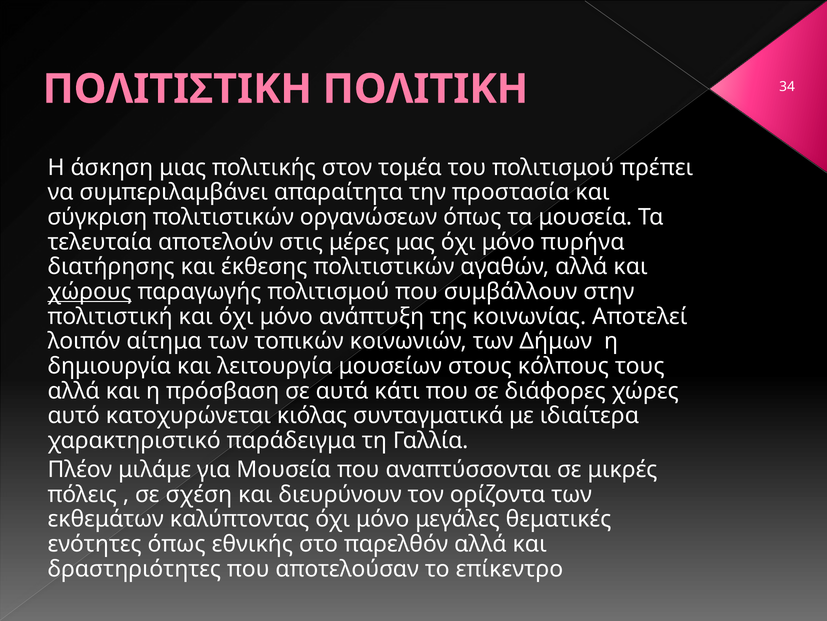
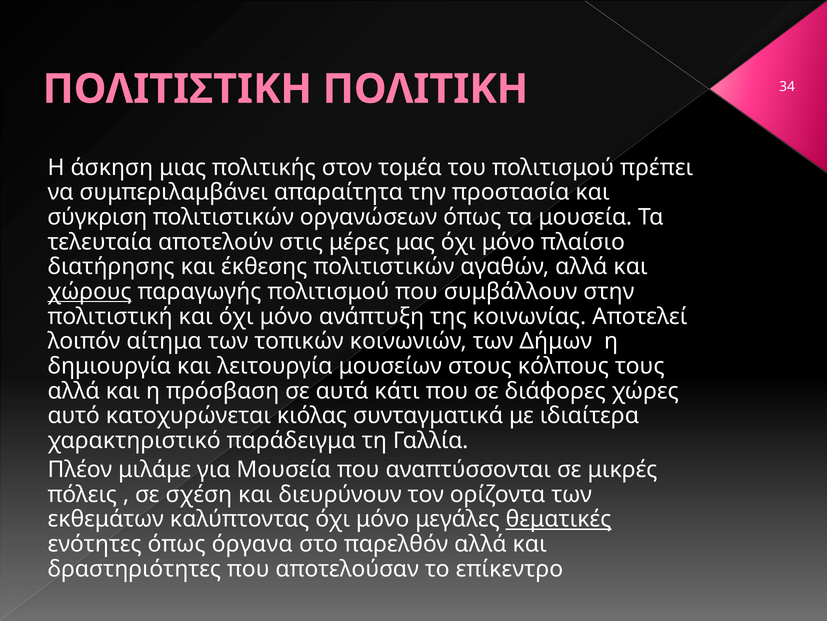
πυρήνα: πυρήνα -> πλαίσιο (583, 242)
θεματικές underline: none -> present (559, 519)
εθνικής: εθνικής -> όργανα (252, 543)
